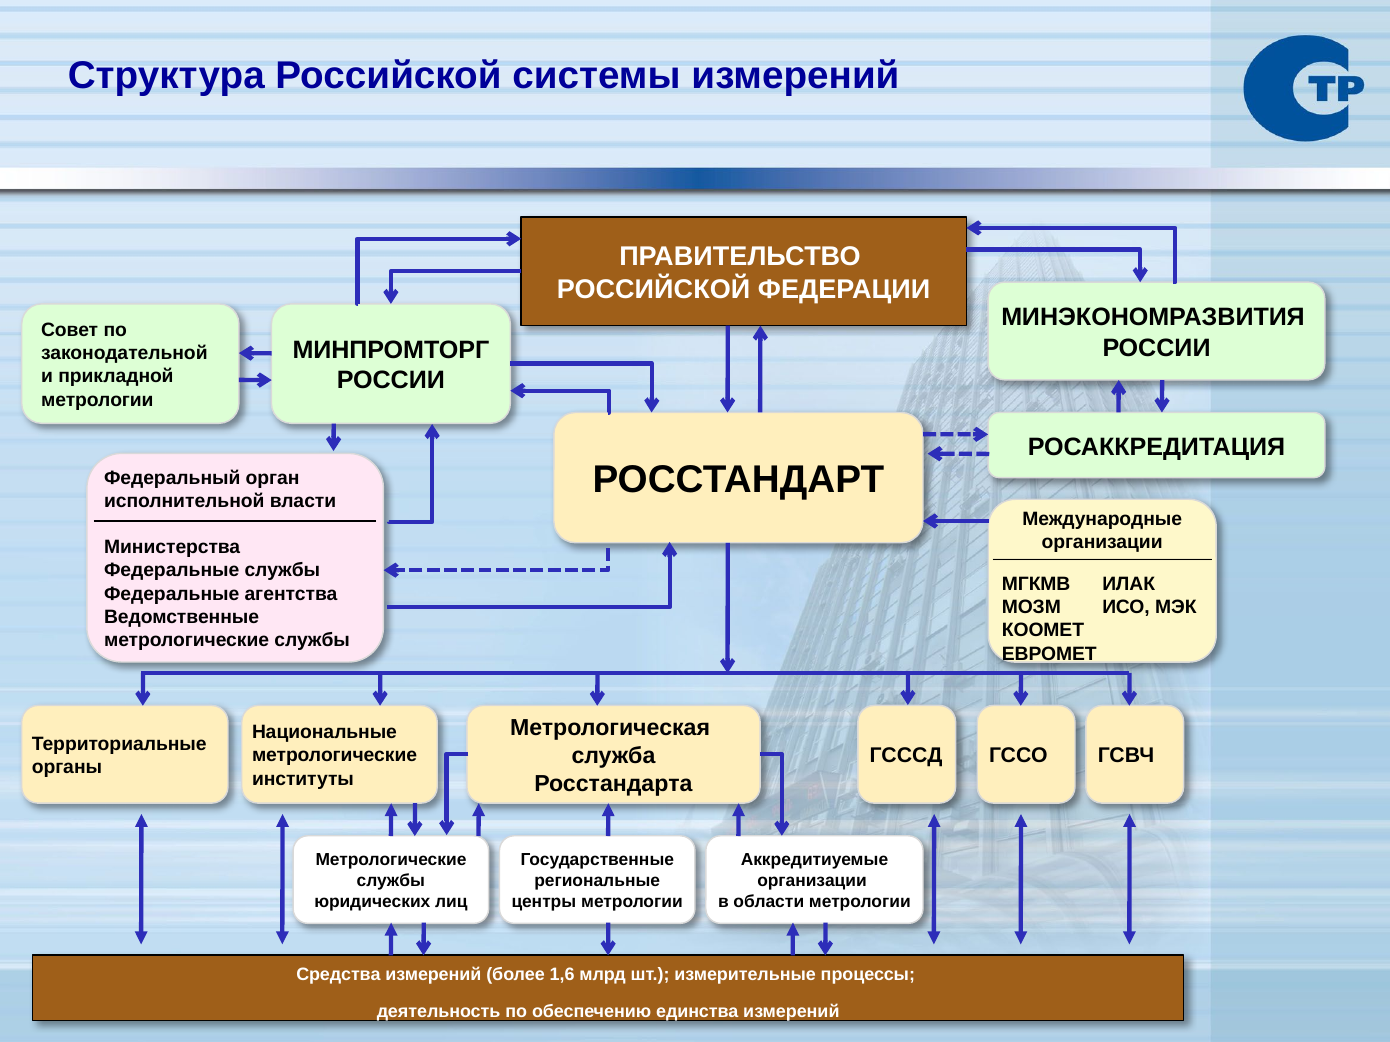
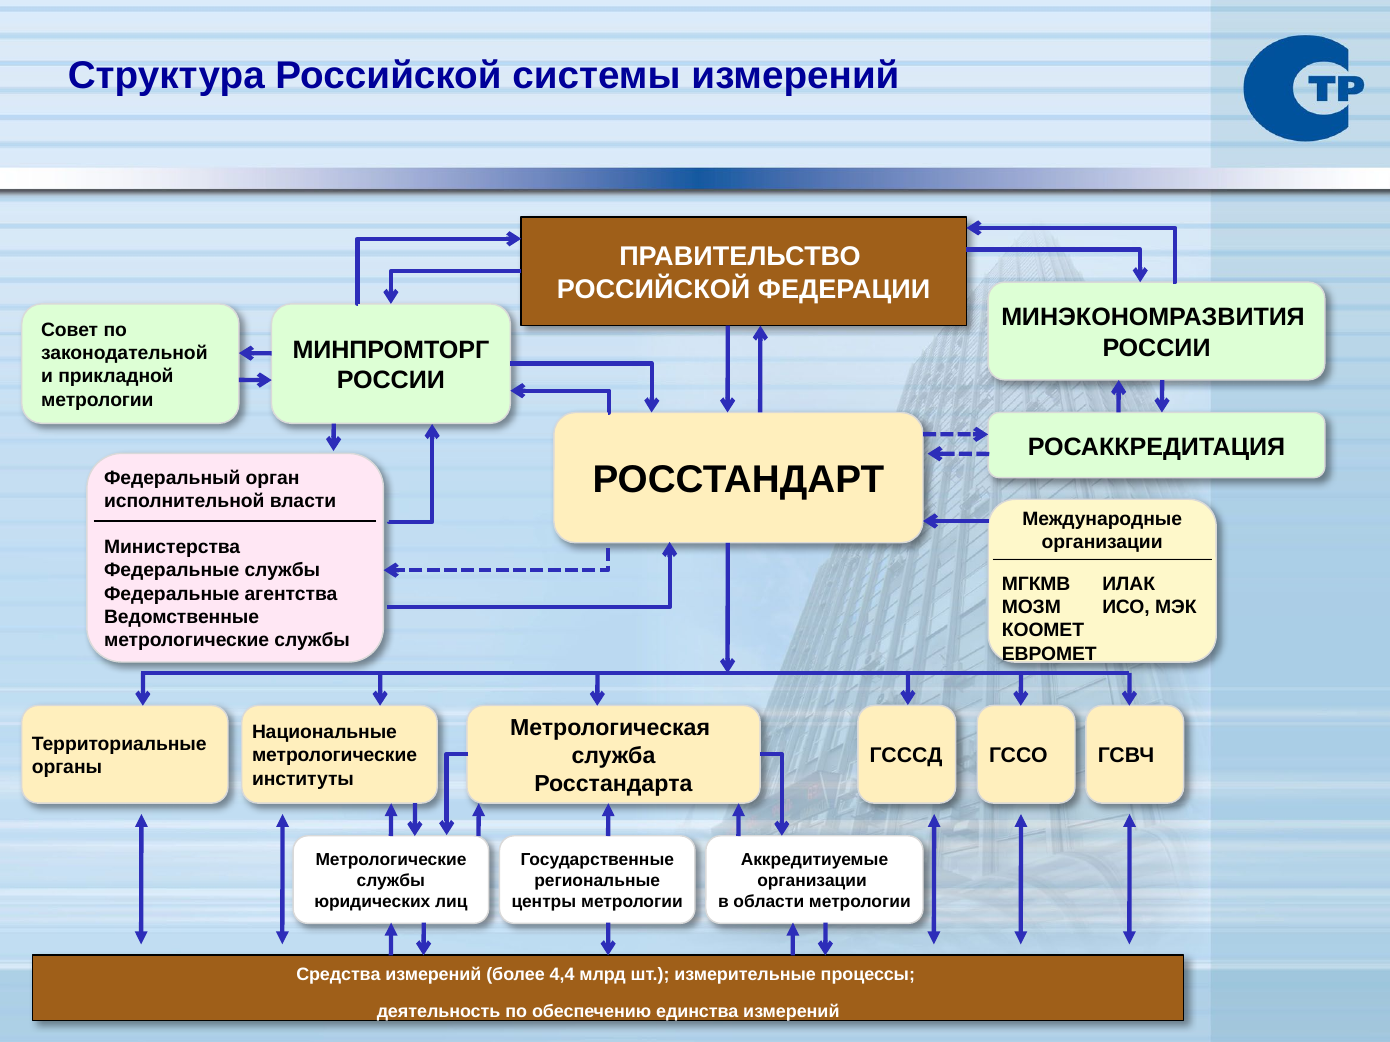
1,6: 1,6 -> 4,4 (562, 975)
